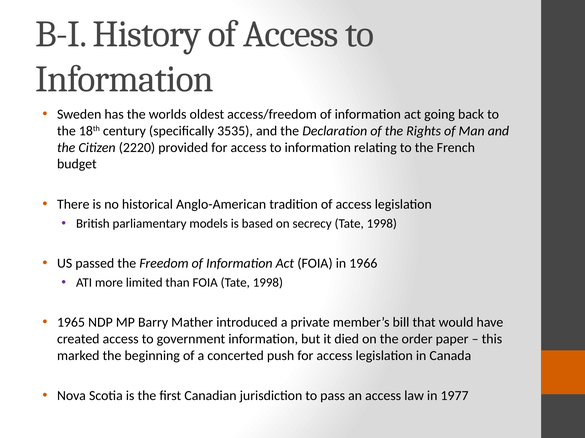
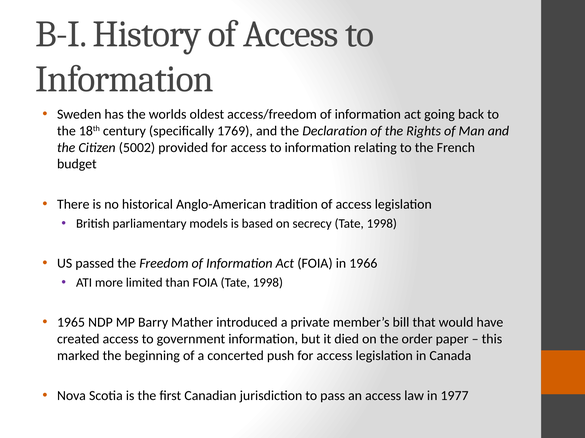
3535: 3535 -> 1769 (235, 131)
2220: 2220 -> 5002 (137, 148)
